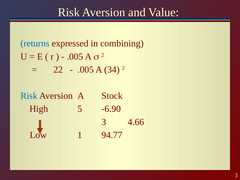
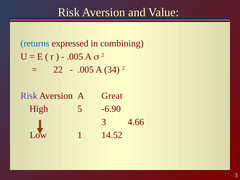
Risk colour: blue -> purple (29, 96)
Stock: Stock -> Great (112, 96)
94.77: 94.77 -> 14.52 (112, 135)
